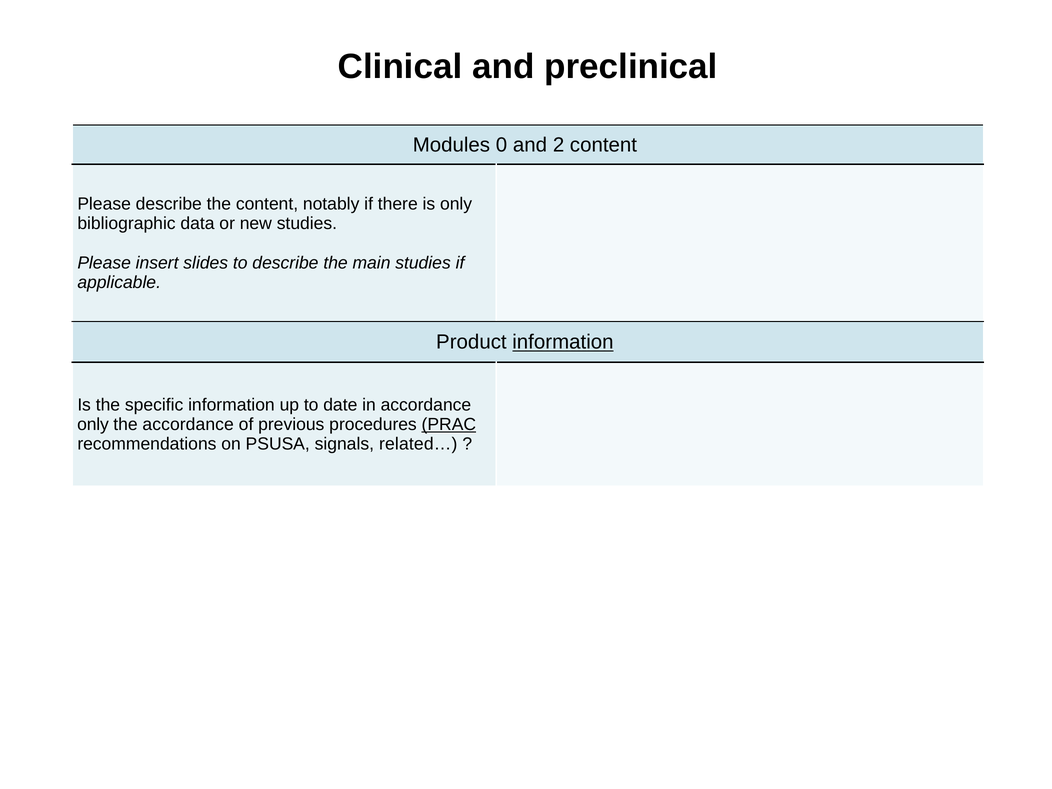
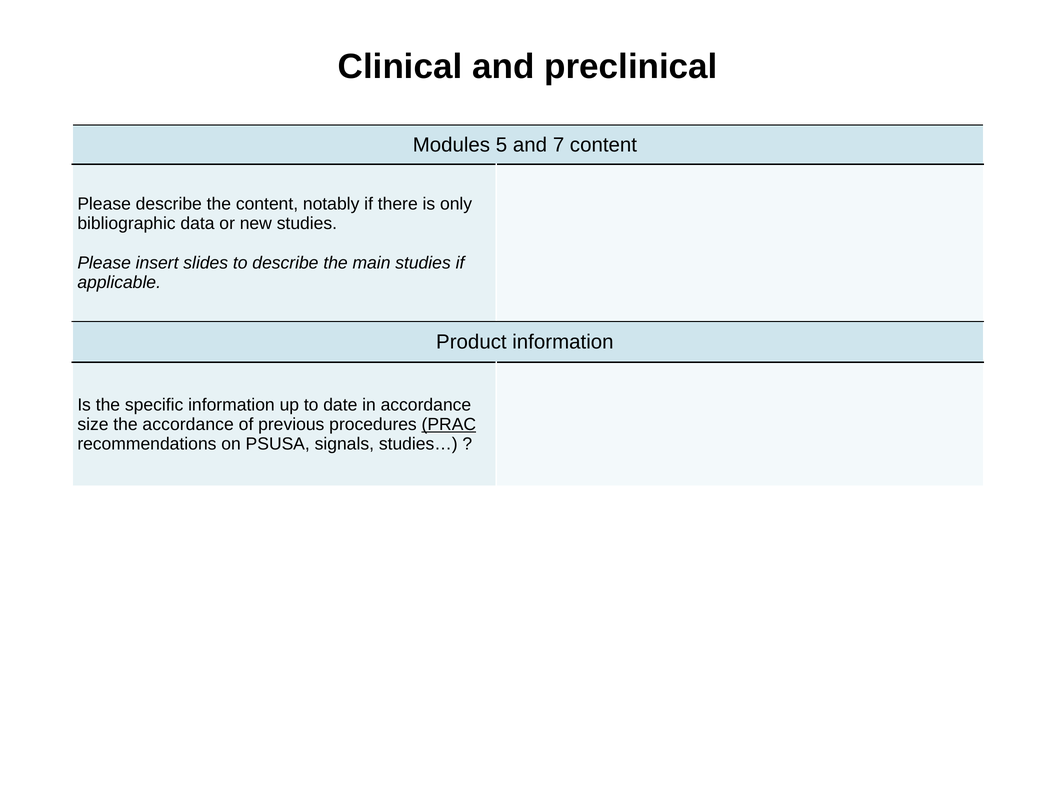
0: 0 -> 5 (502, 145)
2: 2 -> 7 (559, 145)
information underline: present -> none (563, 342)
only: only -> size (93, 424)
related…: related… -> studies… (418, 444)
